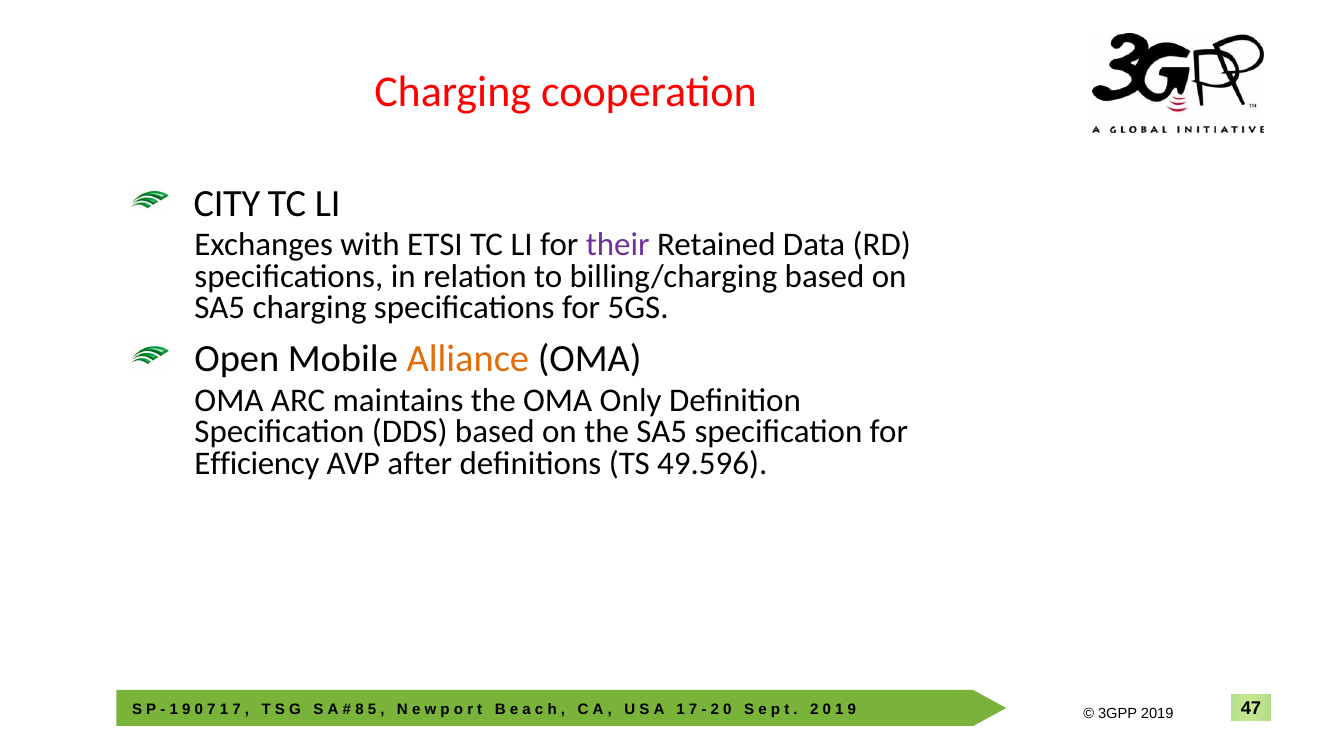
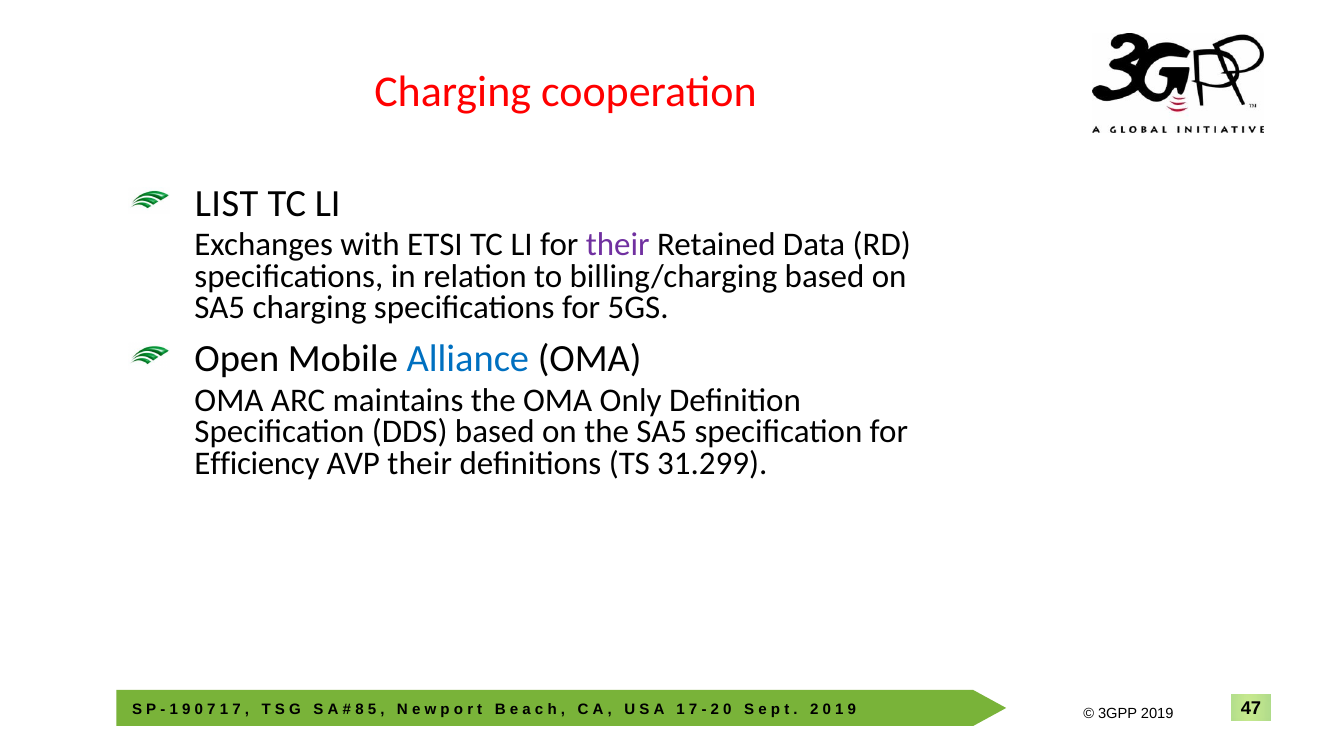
CITY: CITY -> LIST (227, 204)
Alliance colour: orange -> blue (468, 359)
AVP after: after -> their (420, 463)
49.596: 49.596 -> 31.299 (712, 463)
